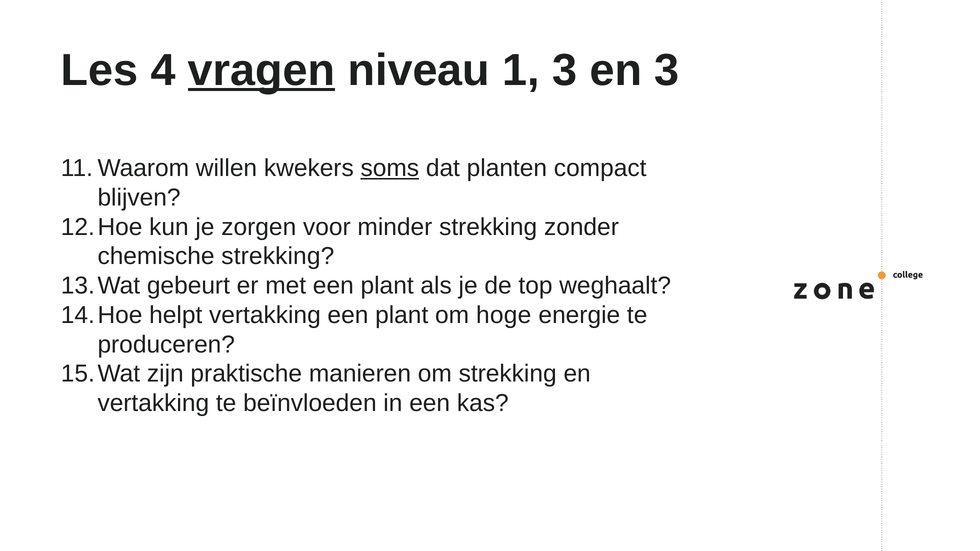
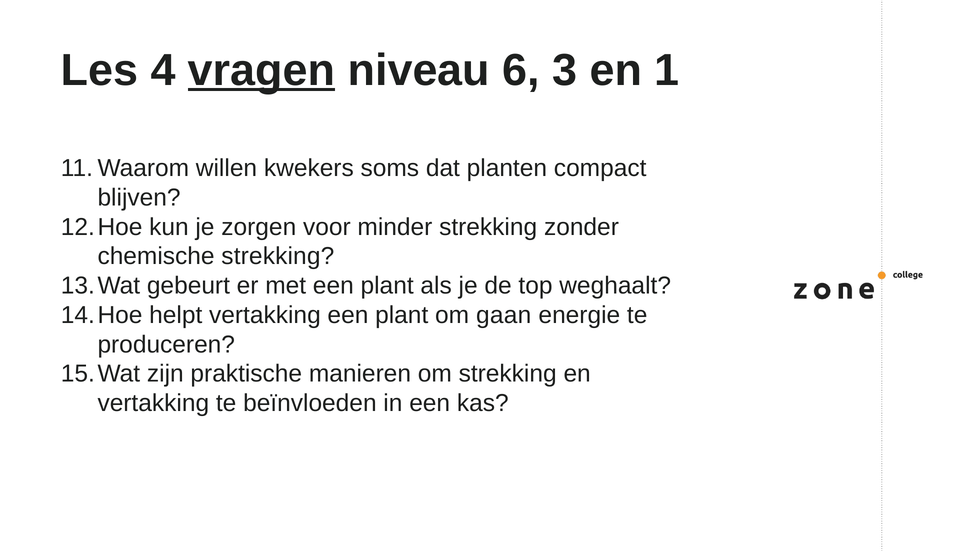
1: 1 -> 6 (521, 70)
en 3: 3 -> 1 (667, 70)
soms underline: present -> none (390, 168)
hoge: hoge -> gaan (504, 315)
